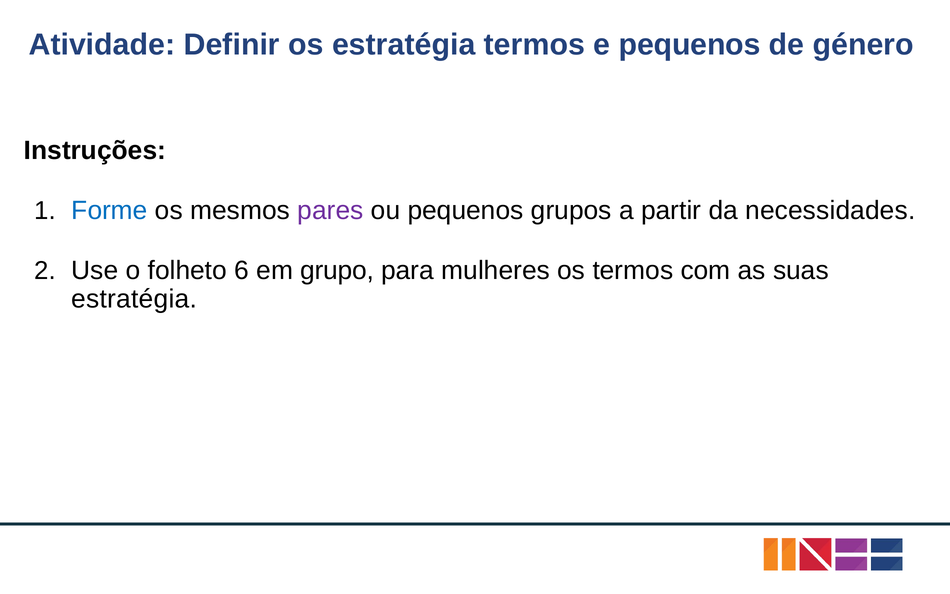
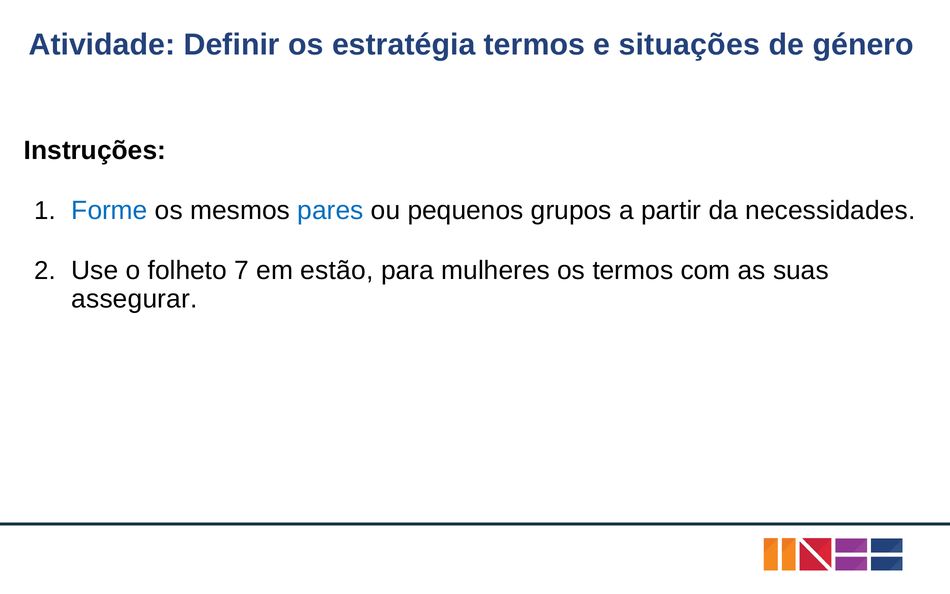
e pequenos: pequenos -> situações (689, 45)
pares colour: purple -> blue (330, 210)
6: 6 -> 7 (242, 271)
grupo: grupo -> estão (337, 271)
estratégia: estratégia -> assegurar (134, 299)
